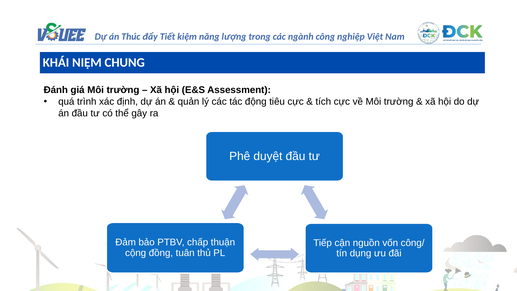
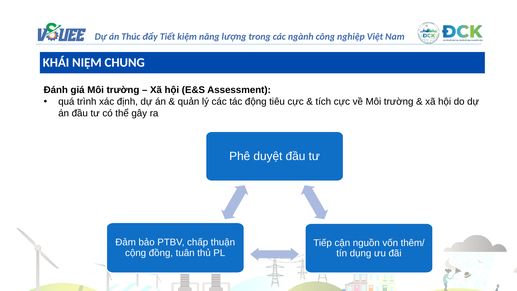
công/: công/ -> thêm/ (413, 243)
